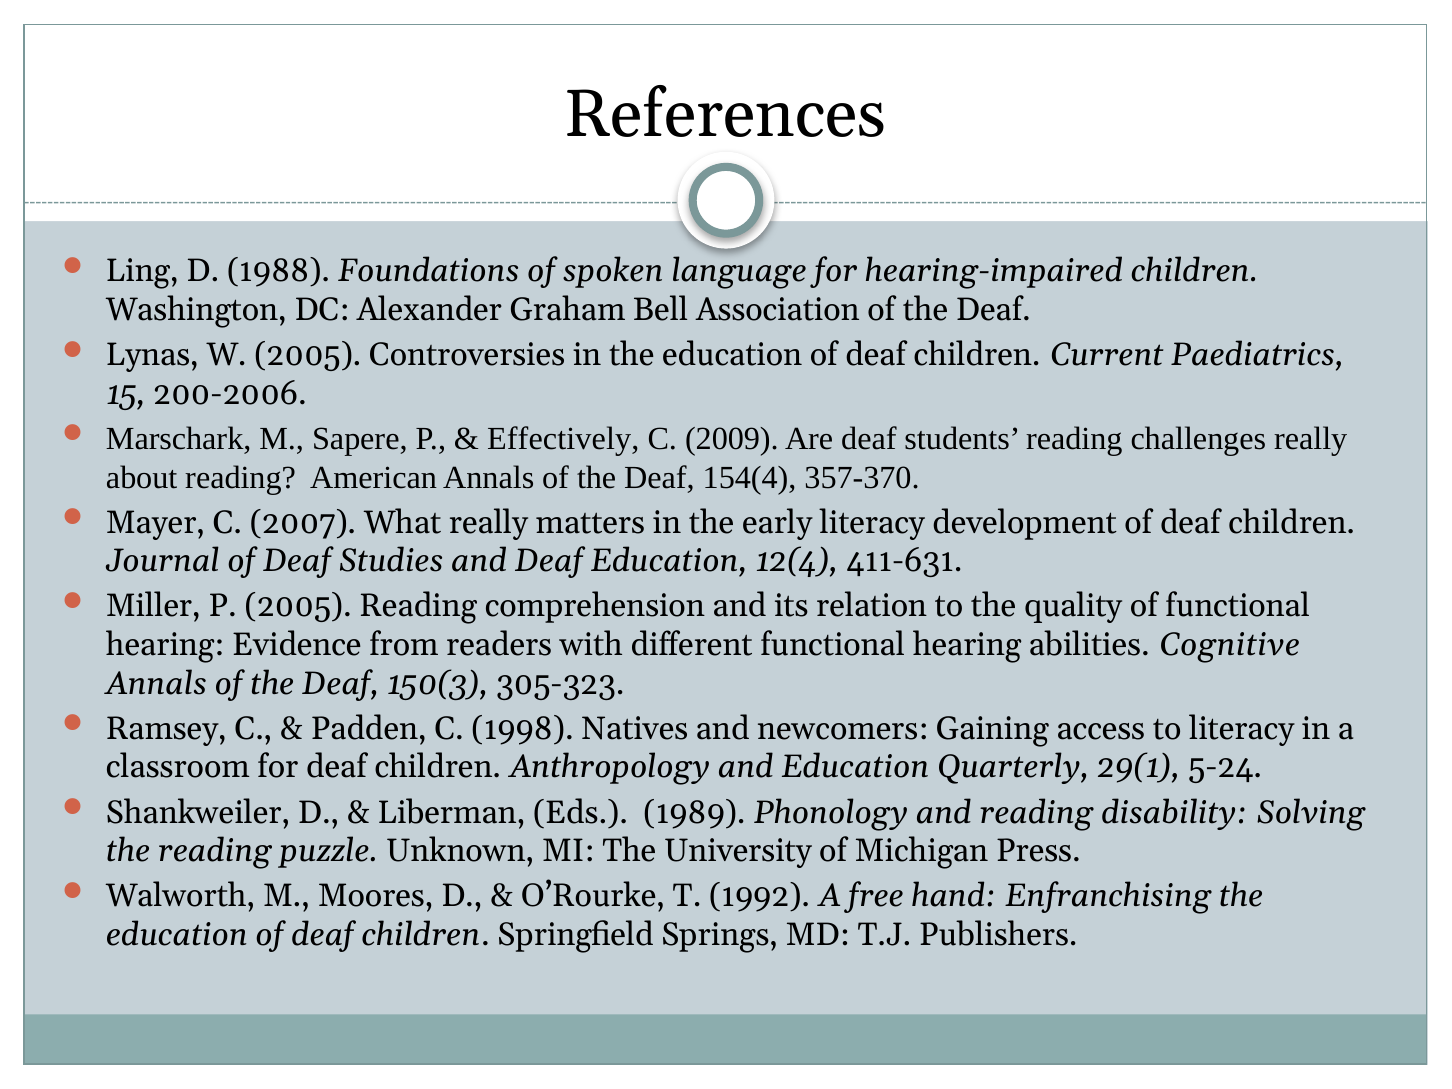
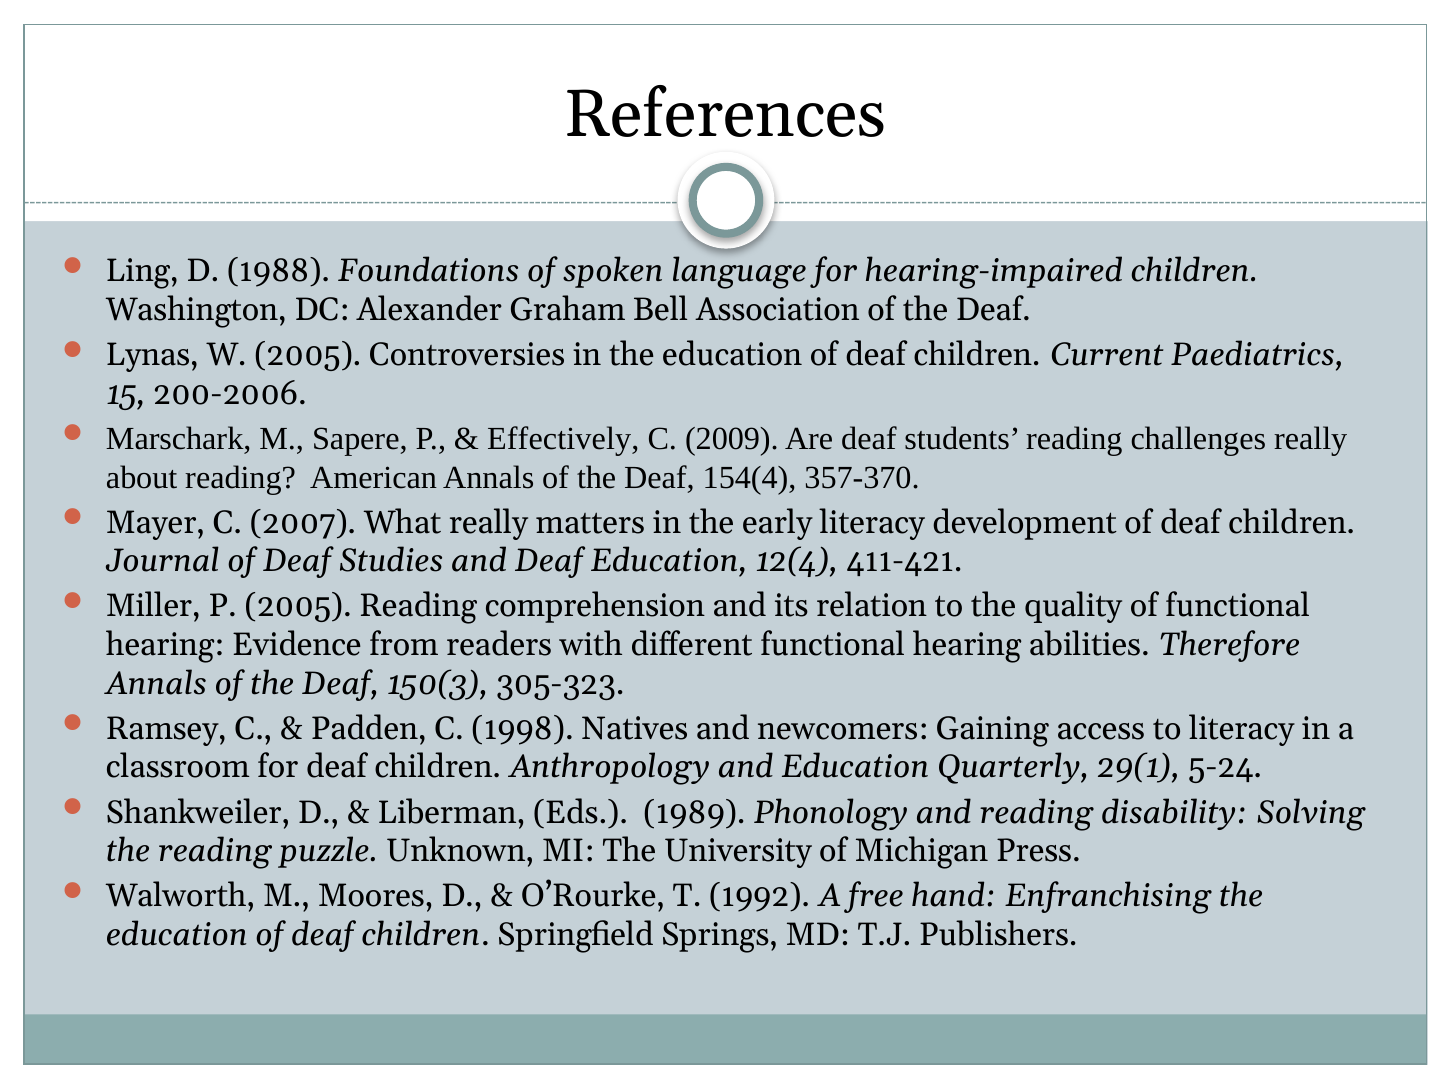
411-631: 411-631 -> 411-421 (904, 561)
Cognitive: Cognitive -> Therefore (1230, 645)
